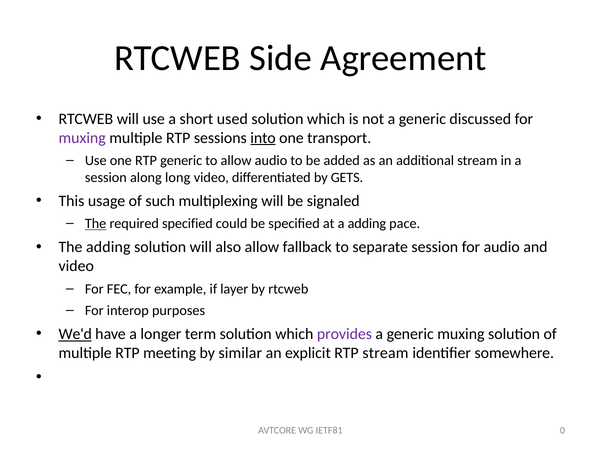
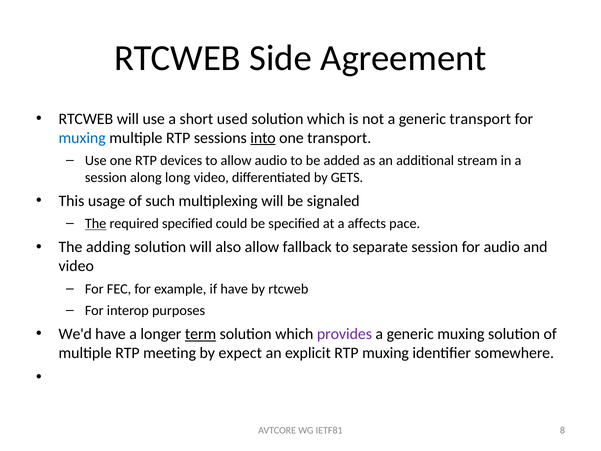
generic discussed: discussed -> transport (480, 119)
muxing colour: purple -> blue (82, 138)
RTP generic: generic -> devices (181, 160)
a adding: adding -> affects (367, 224)
if layer: layer -> have (234, 289)
We'd underline: present -> none (75, 334)
term underline: none -> present (201, 334)
similar: similar -> expect (240, 353)
RTP stream: stream -> muxing (386, 353)
0: 0 -> 8 (562, 430)
